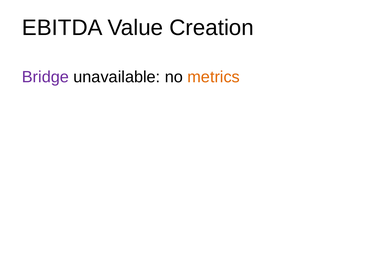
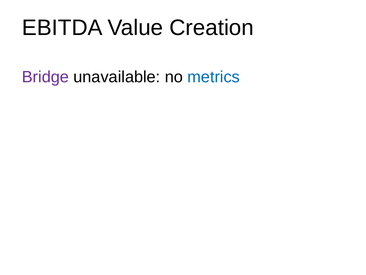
metrics colour: orange -> blue (214, 77)
